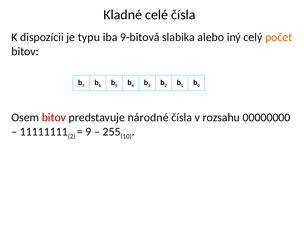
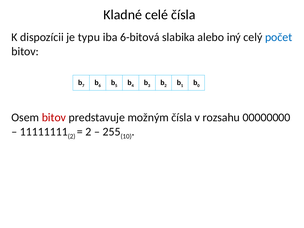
9-bitová: 9-bitová -> 6-bitová (140, 37)
počet colour: orange -> blue (279, 37)
národné: národné -> možným (148, 118)
9: 9 -> 2 (88, 132)
